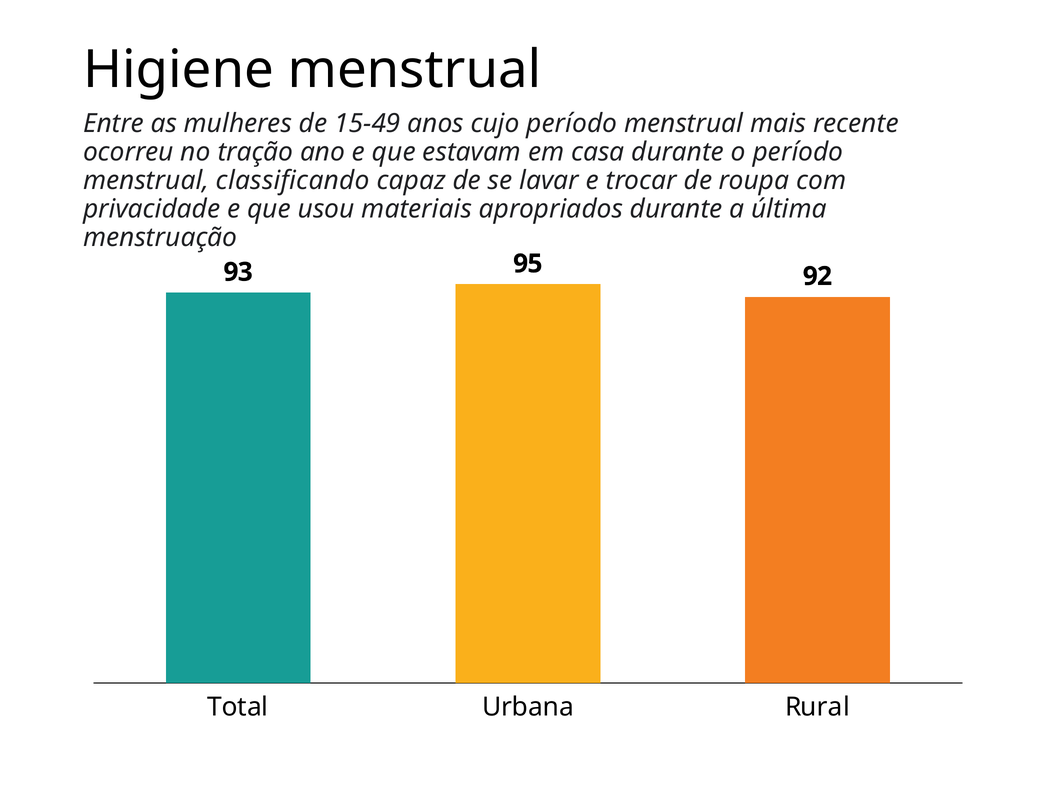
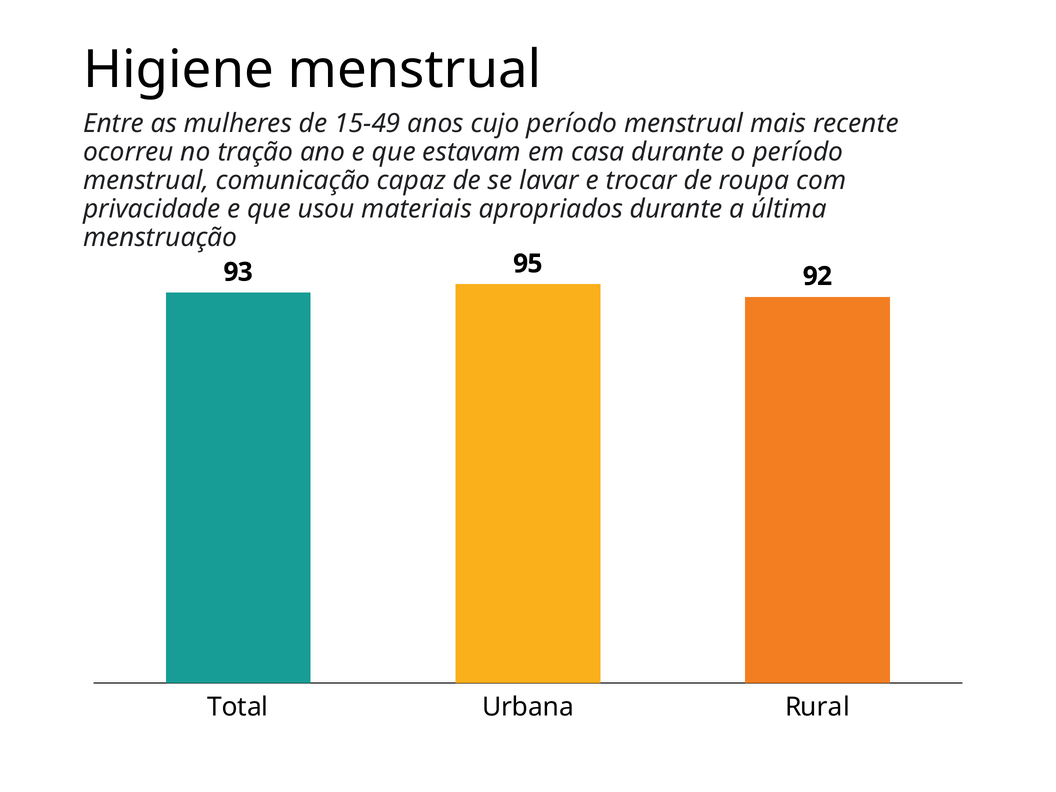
classificando: classificando -> comunicação (293, 180)
